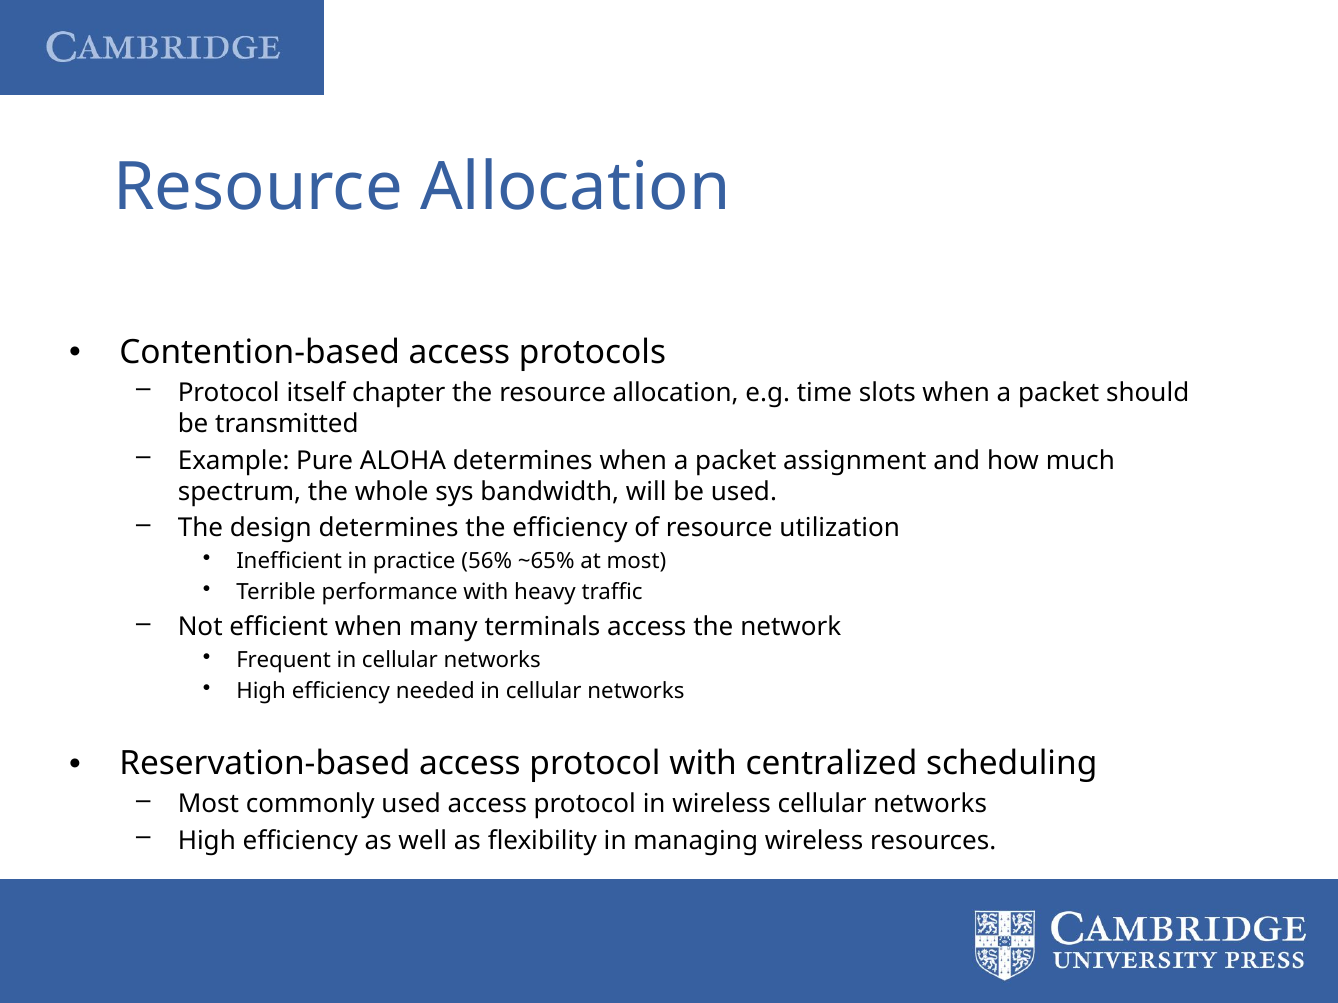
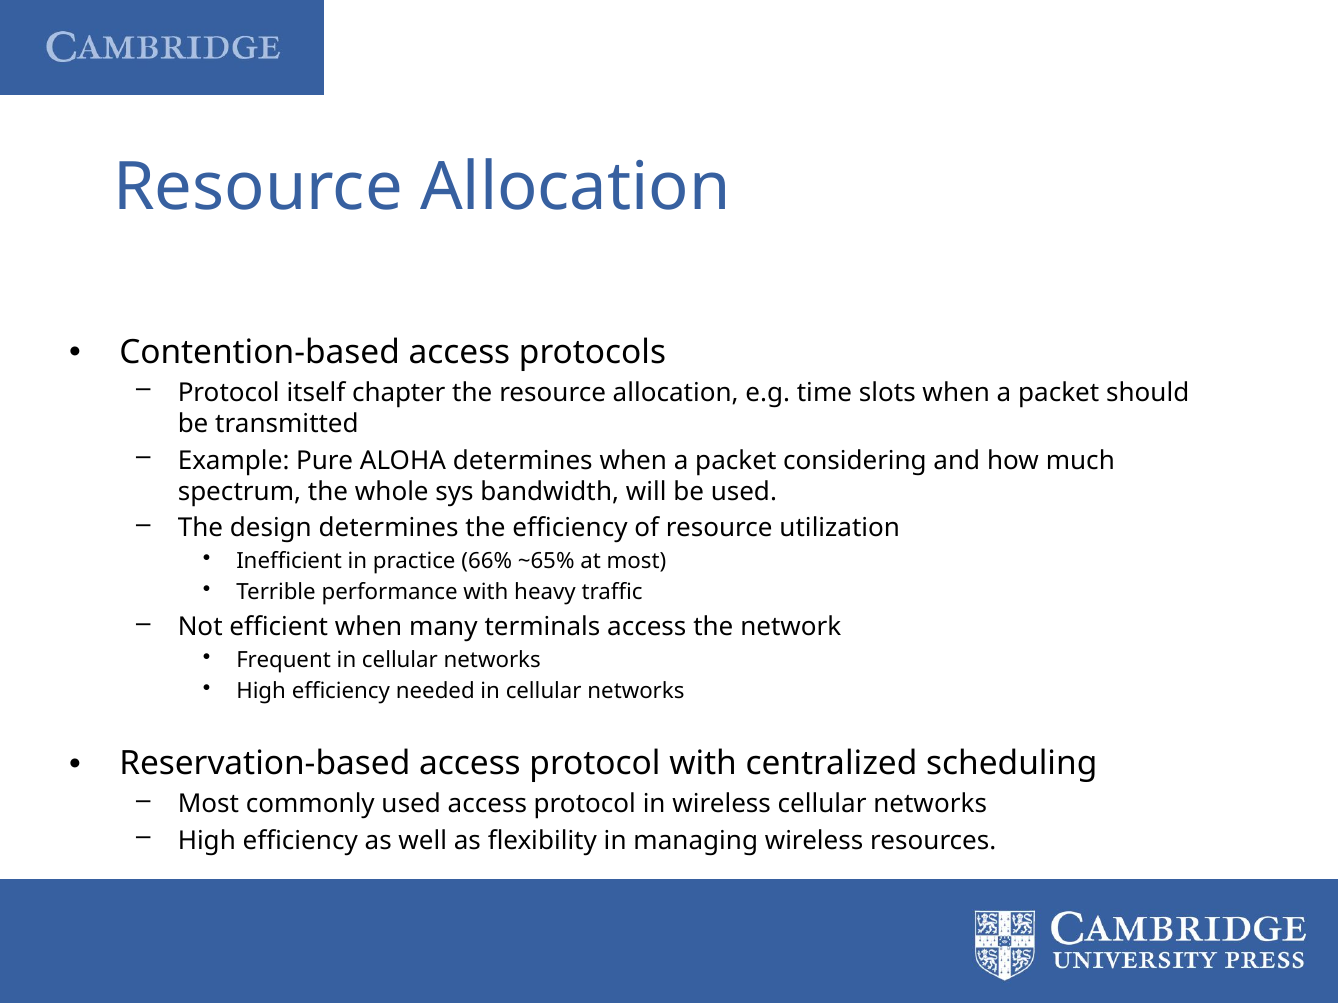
assignment: assignment -> considering (855, 461)
56%: 56% -> 66% (487, 562)
